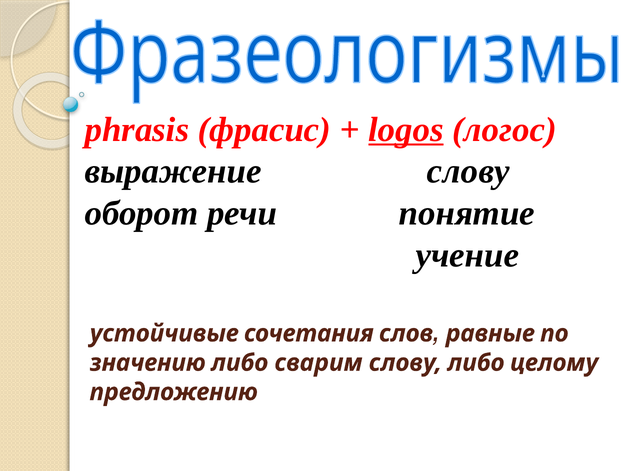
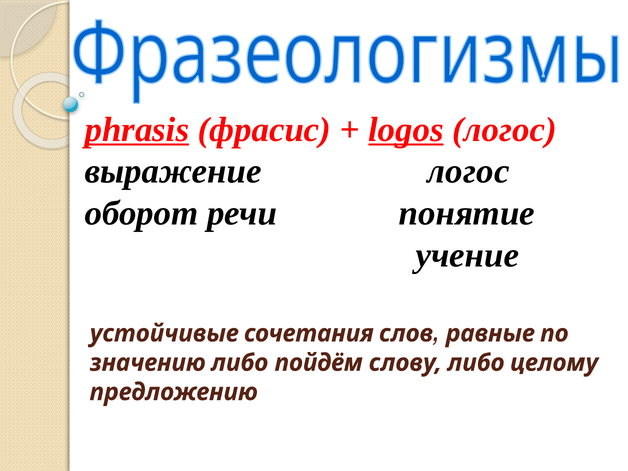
phrasis underline: none -> present (137, 129)
выражение слову: слову -> логос (468, 171)
сварим: сварим -> пойдём (319, 363)
